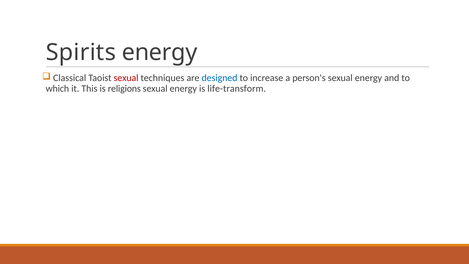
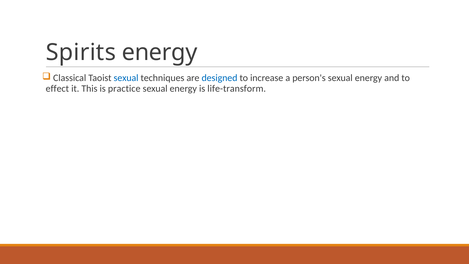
sexual colour: red -> blue (126, 78)
which: which -> effect (57, 89)
religions: religions -> practice (124, 89)
